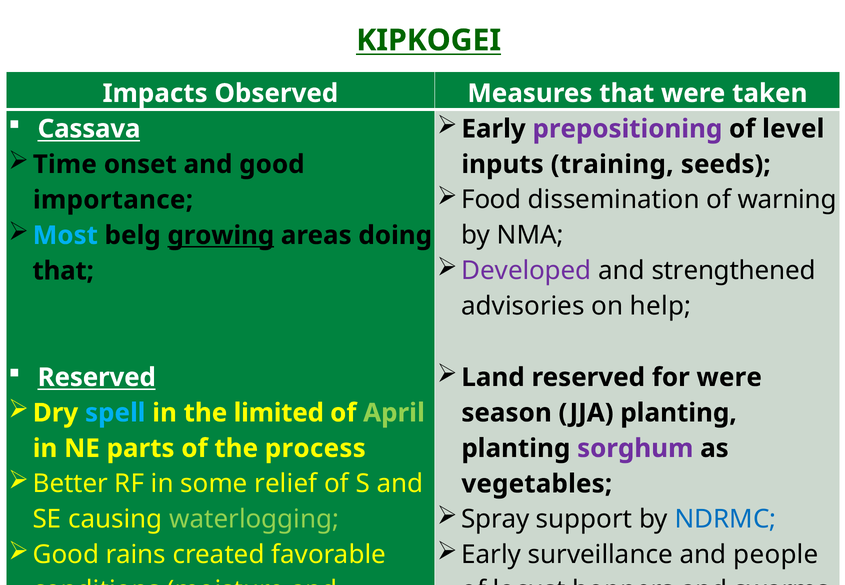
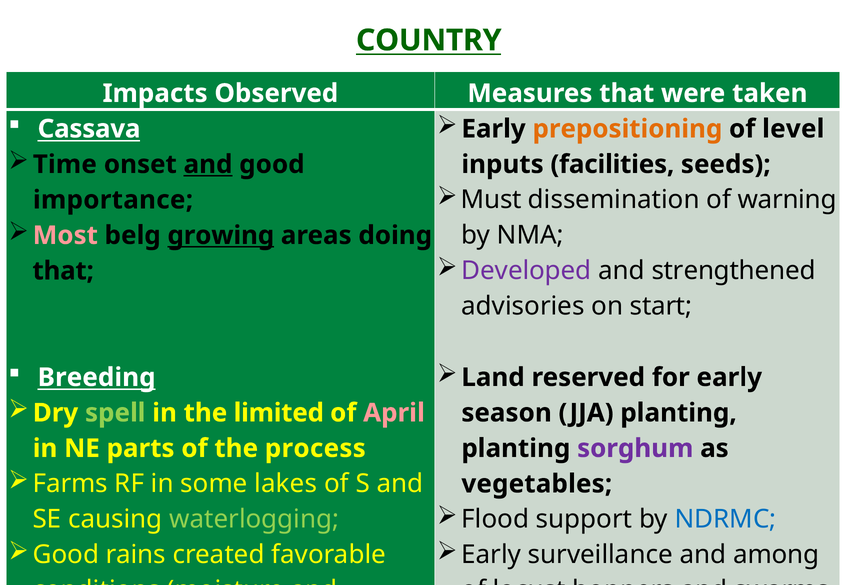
KIPKOGEI: KIPKOGEI -> COUNTRY (429, 40)
prepositioning colour: purple -> orange (627, 129)
and underline: none -> present (208, 164)
training: training -> facilities (612, 164)
Food: Food -> Must (491, 200)
Most colour: light blue -> pink (65, 235)
help: help -> start (661, 306)
Reserved: Reserved -> Breeding (97, 377)
for were: were -> early (729, 377)
spell colour: light blue -> light green (115, 413)
April colour: light green -> pink (394, 413)
Better: Better -> Farms (70, 484)
relief: relief -> lakes (286, 484)
Spray: Spray -> Flood (495, 519)
people: people -> among (776, 555)
